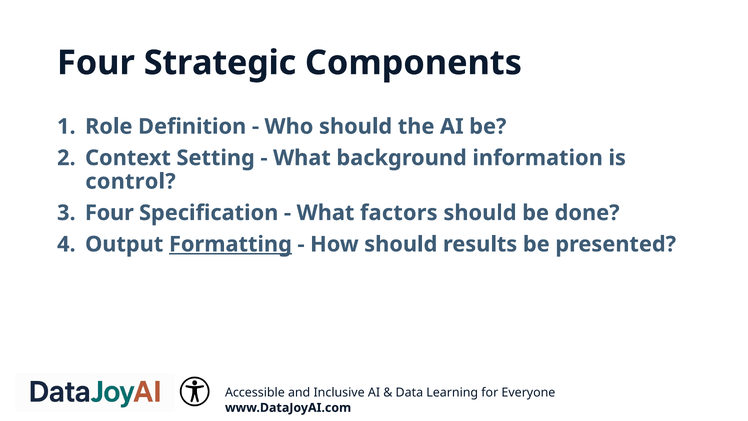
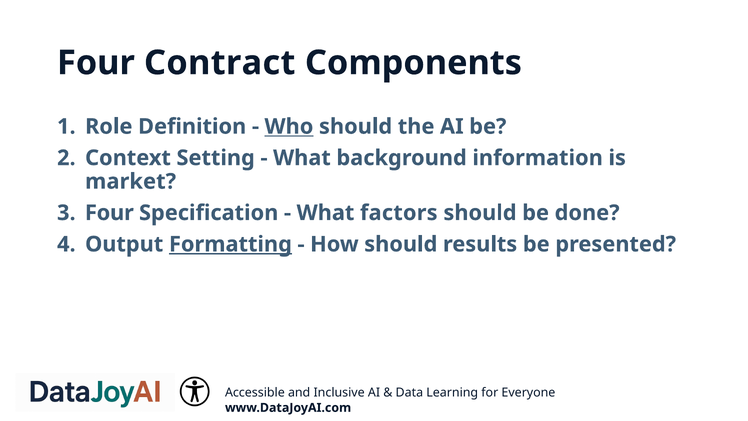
Strategic: Strategic -> Contract (220, 63)
Who underline: none -> present (289, 126)
control: control -> market (131, 181)
